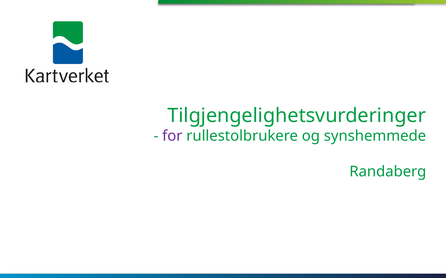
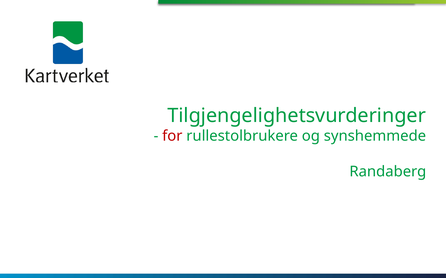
for colour: purple -> red (172, 136)
